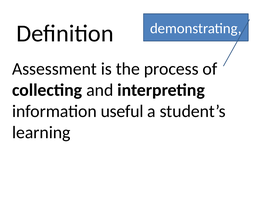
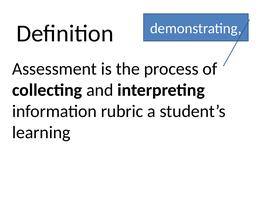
useful: useful -> rubric (122, 112)
